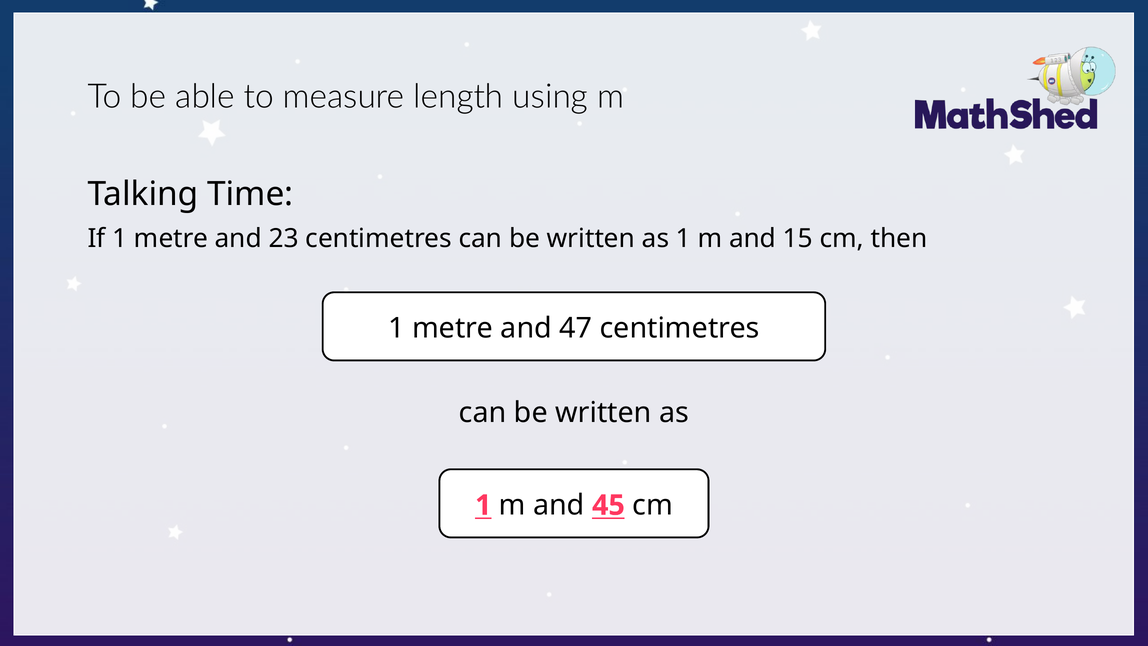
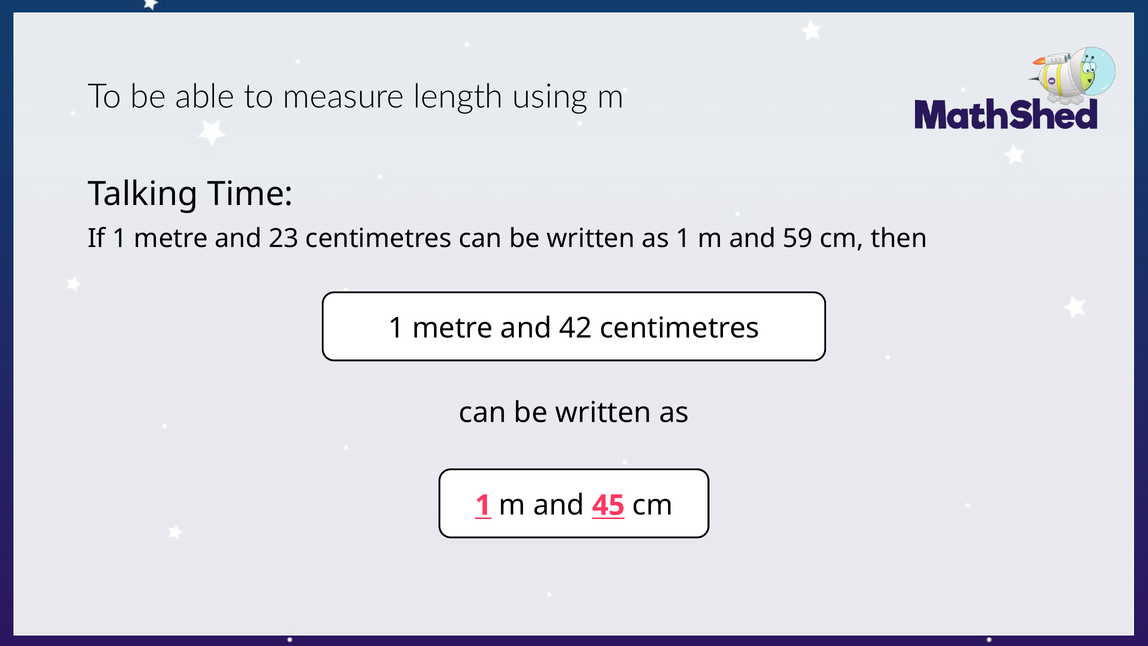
15: 15 -> 59 (798, 238)
47: 47 -> 42 (576, 328)
